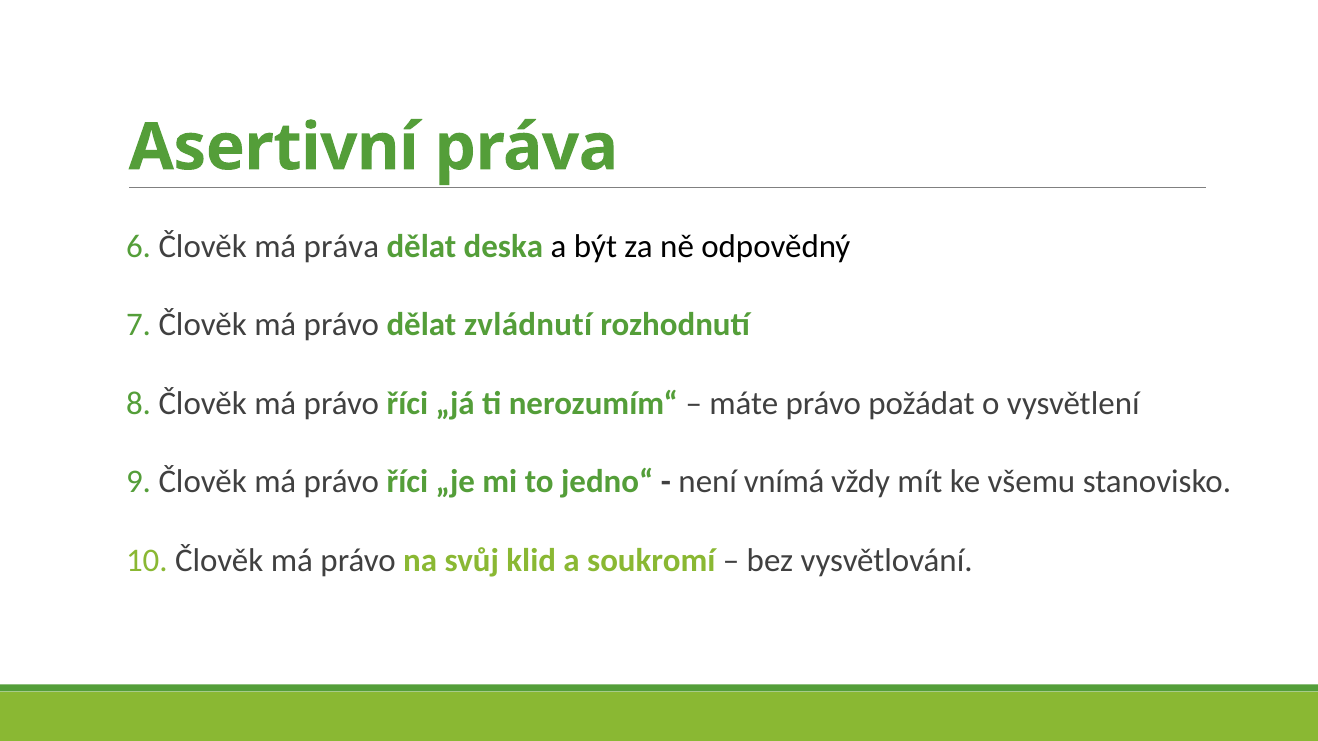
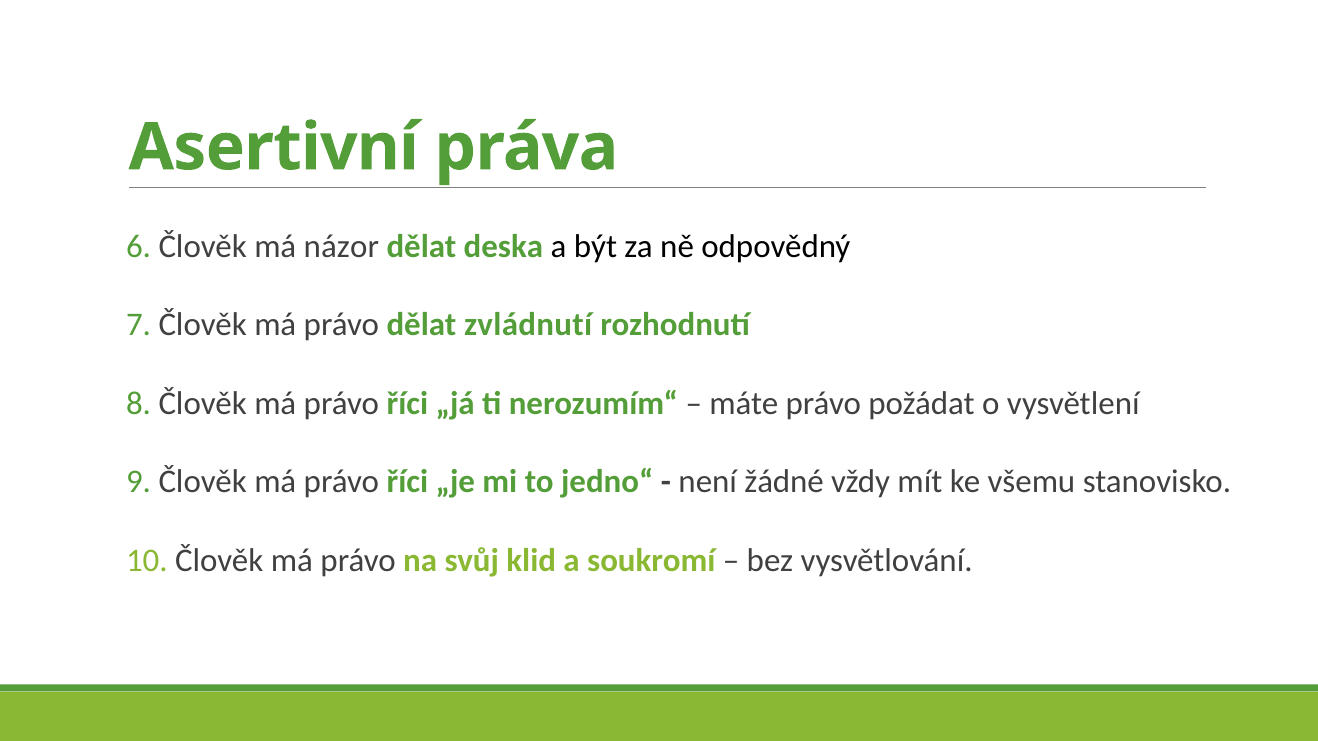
má práva: práva -> názor (341, 246)
vnímá: vnímá -> žádné (784, 482)
